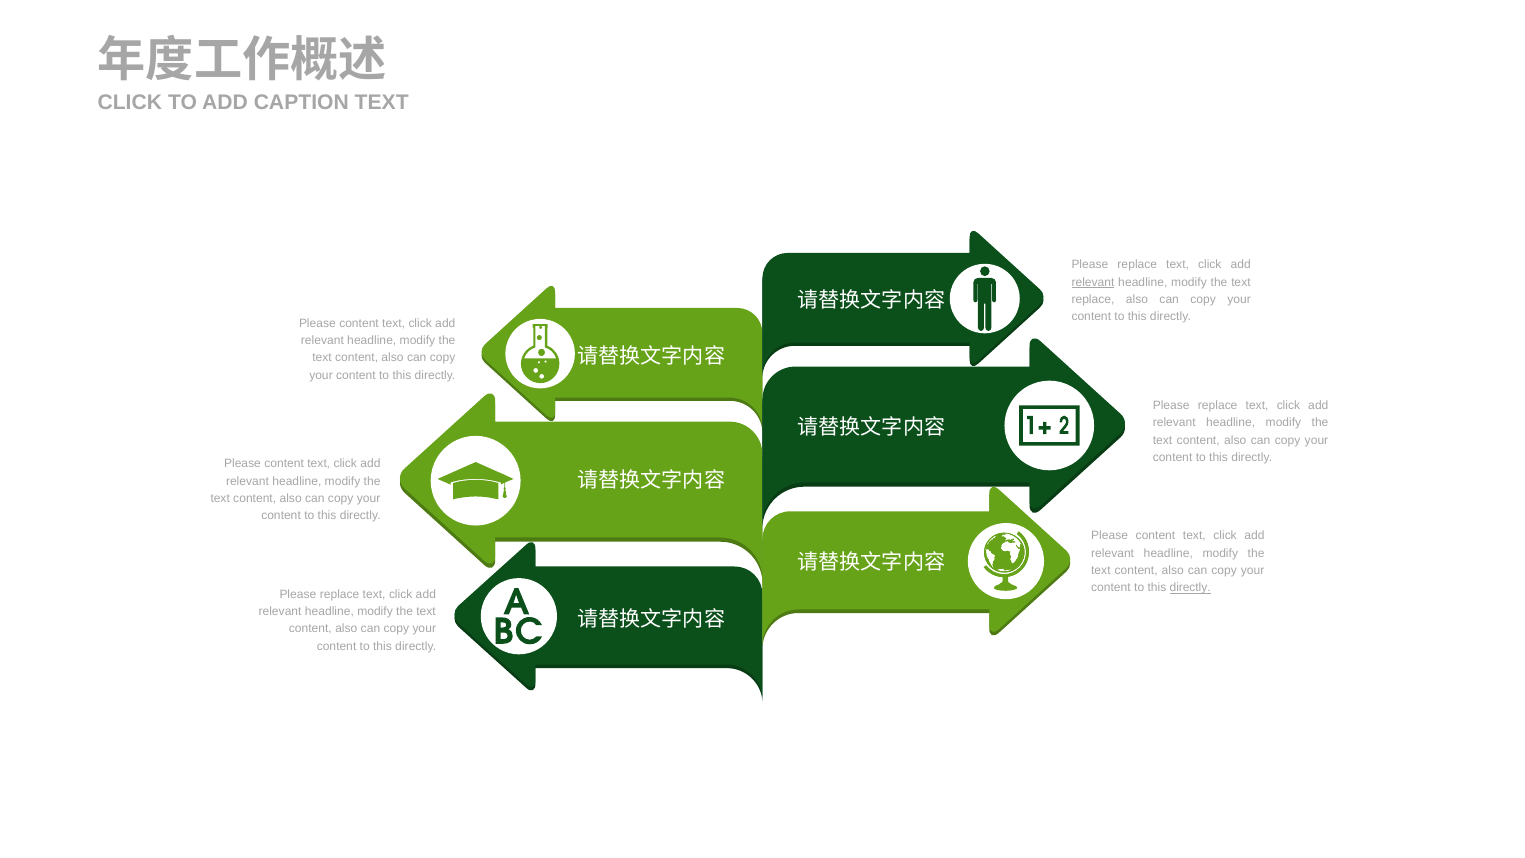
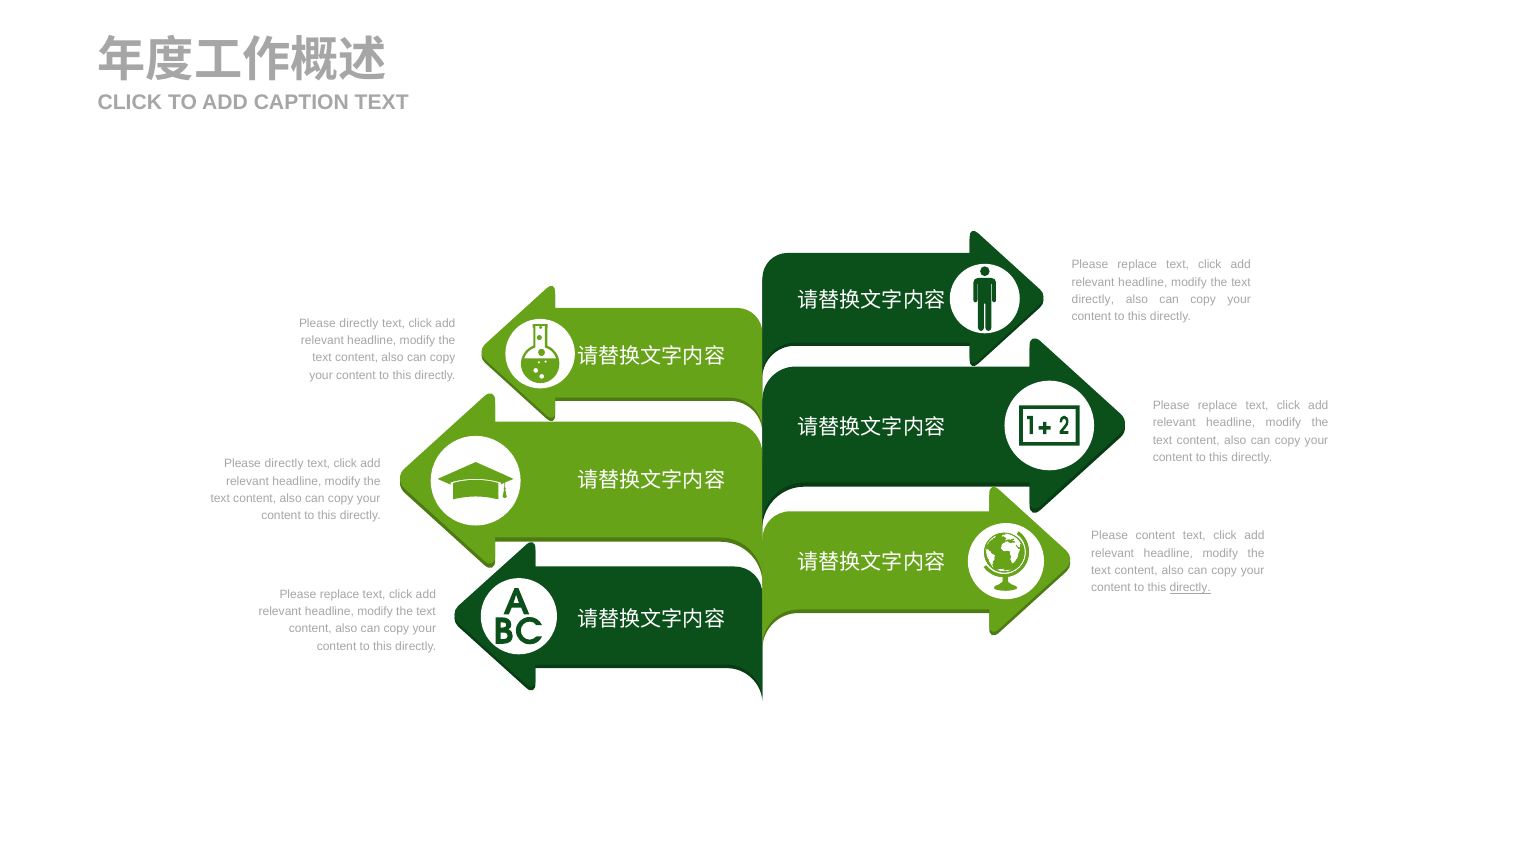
relevant underline: present -> none (1093, 282)
replace: replace -> directly (1093, 299)
content: content -> directly (359, 323)
content: content -> directly (284, 464)
